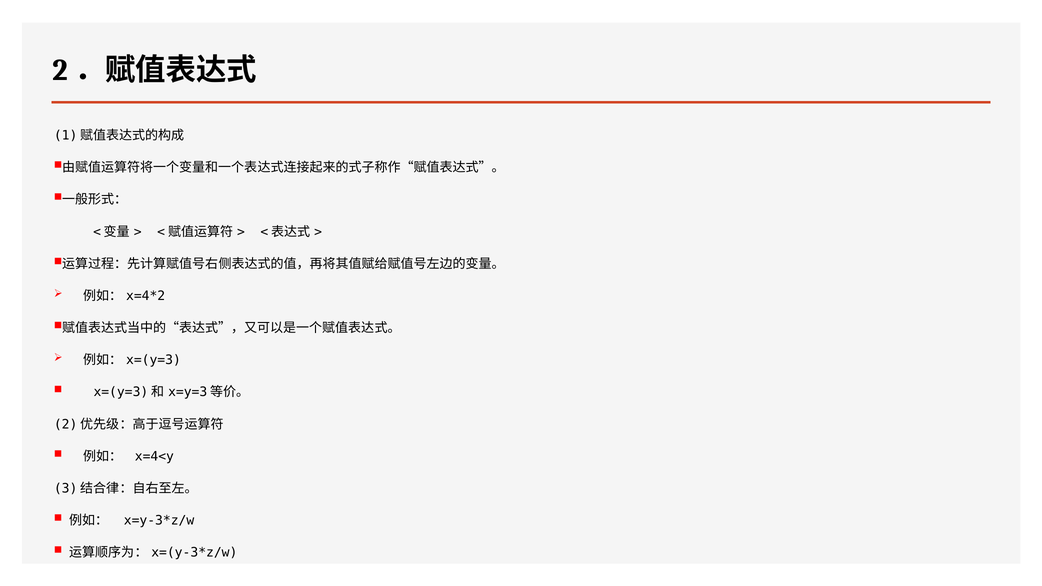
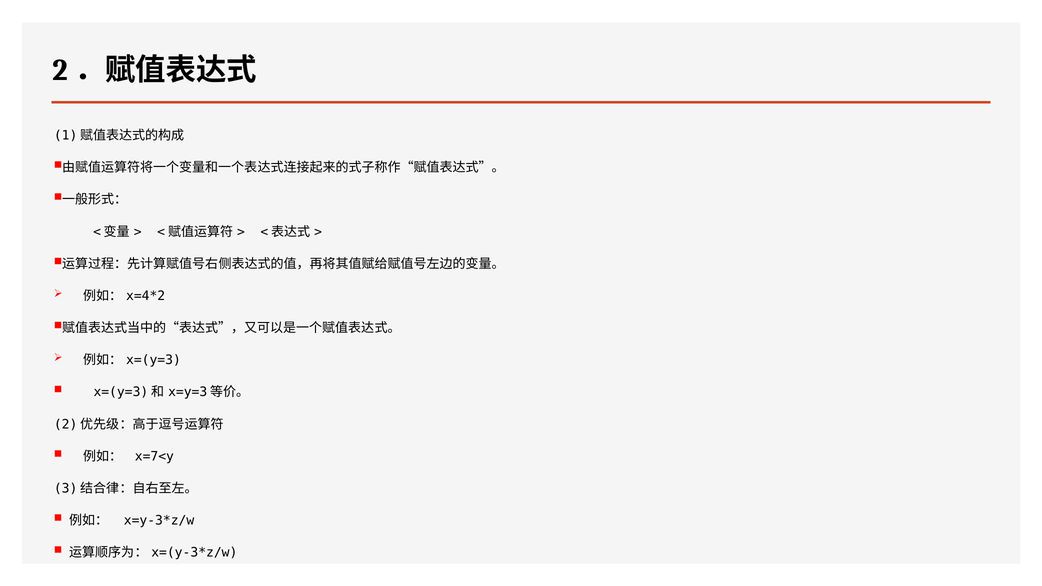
x=4<y: x=4<y -> x=7<y (154, 456)
